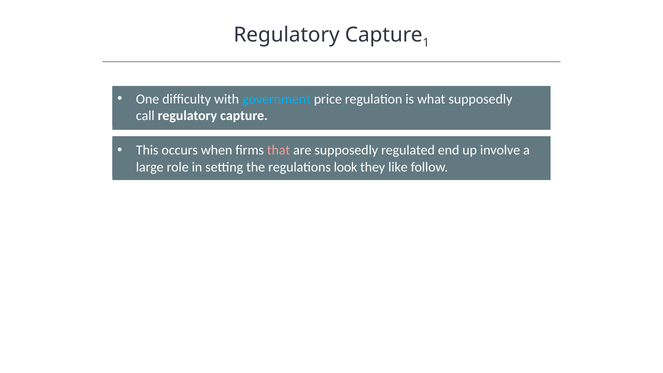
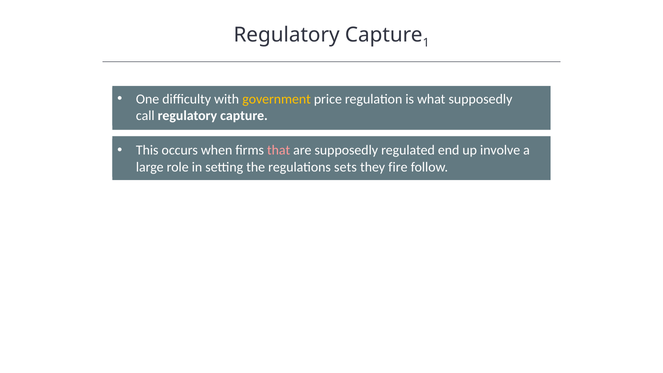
government colour: light blue -> yellow (277, 99)
look: look -> sets (345, 167)
like: like -> fire (398, 167)
